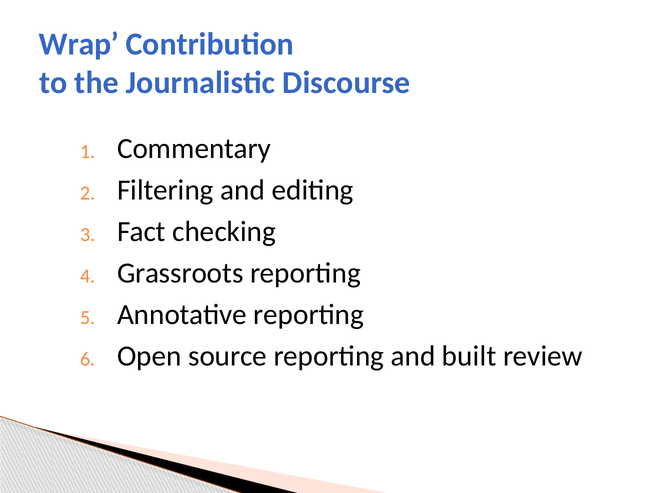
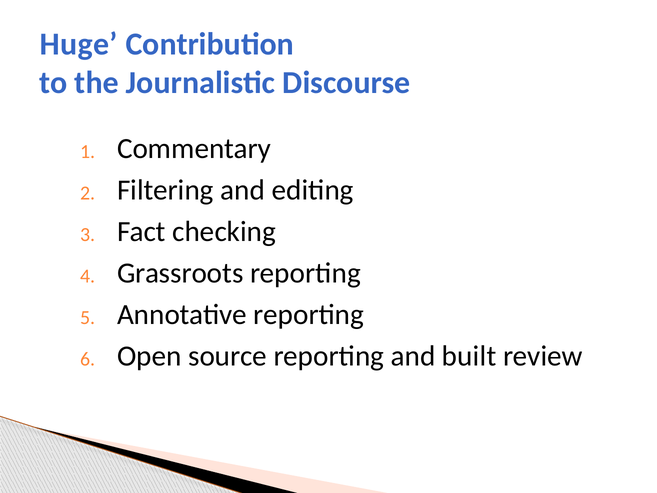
Wrap: Wrap -> Huge (79, 44)
